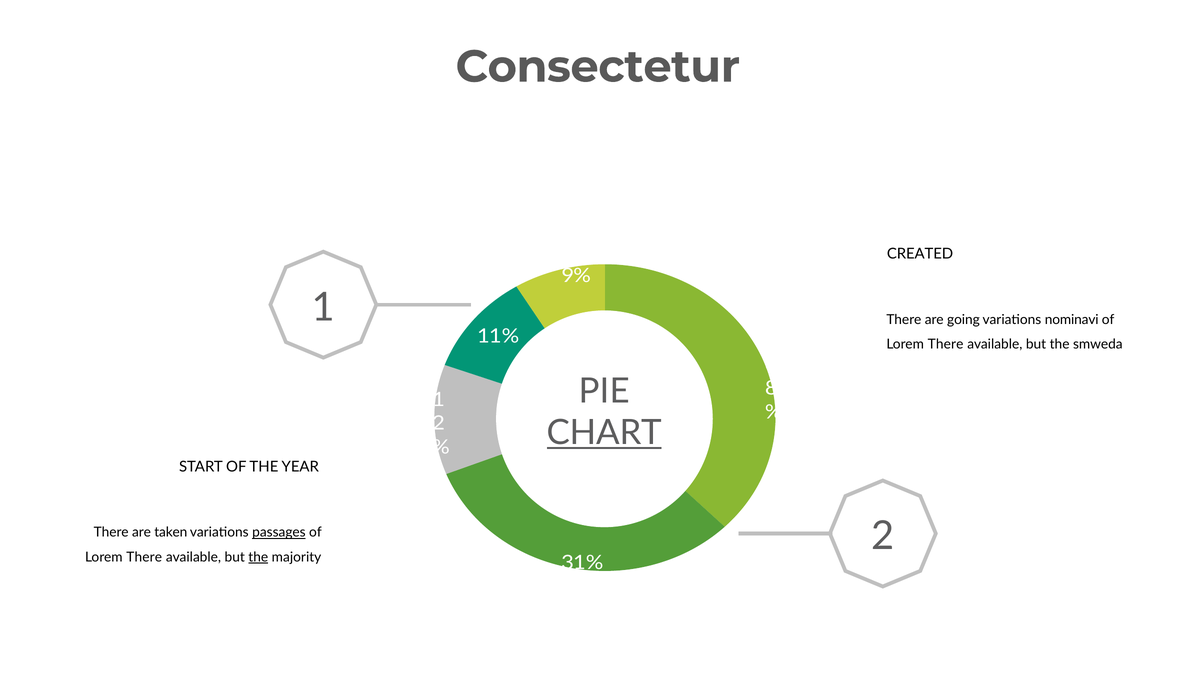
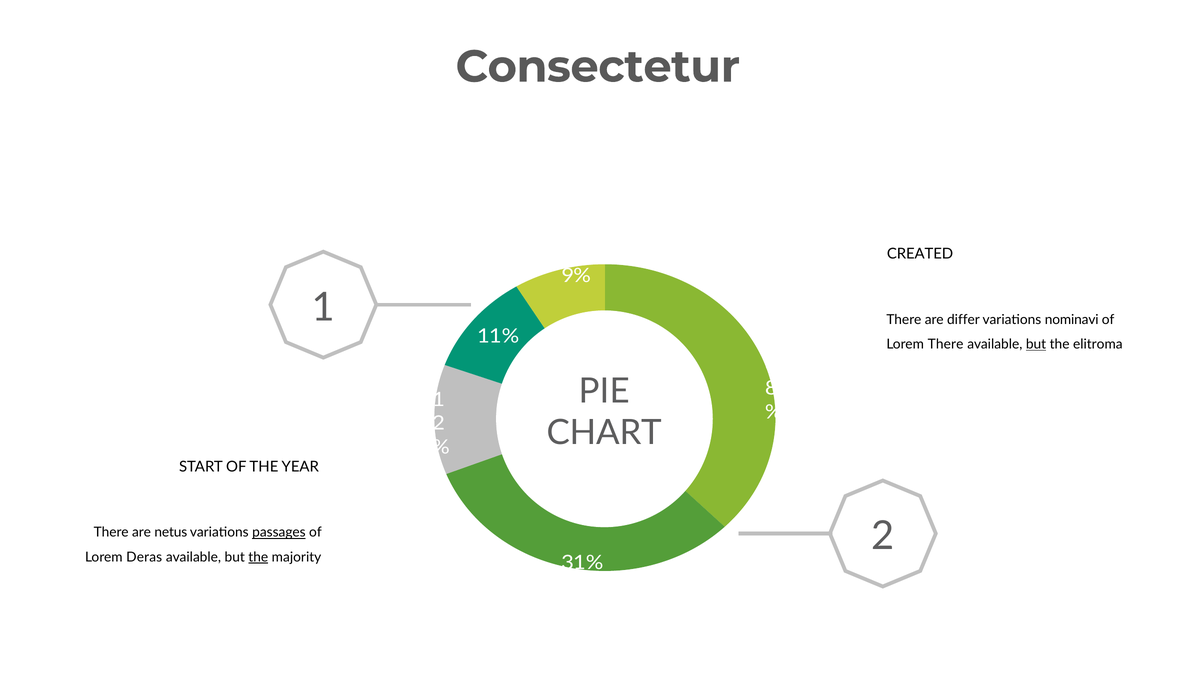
going: going -> differ (963, 320)
but underline: none -> present (1036, 344)
smweda: smweda -> elitroma (1098, 344)
CHART underline: present -> none (604, 433)
taken: taken -> netus (171, 532)
There: There -> Deras (144, 557)
